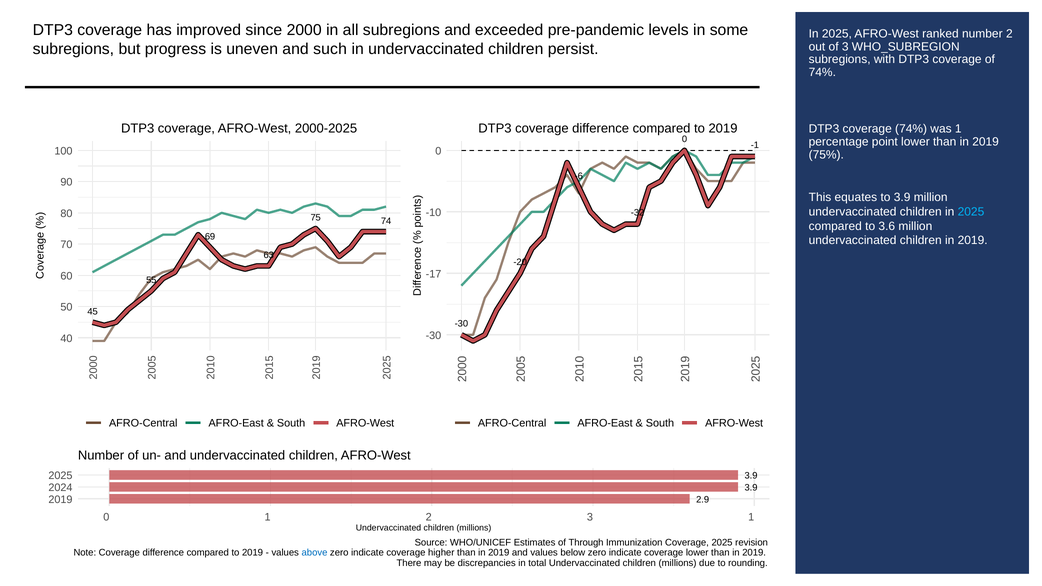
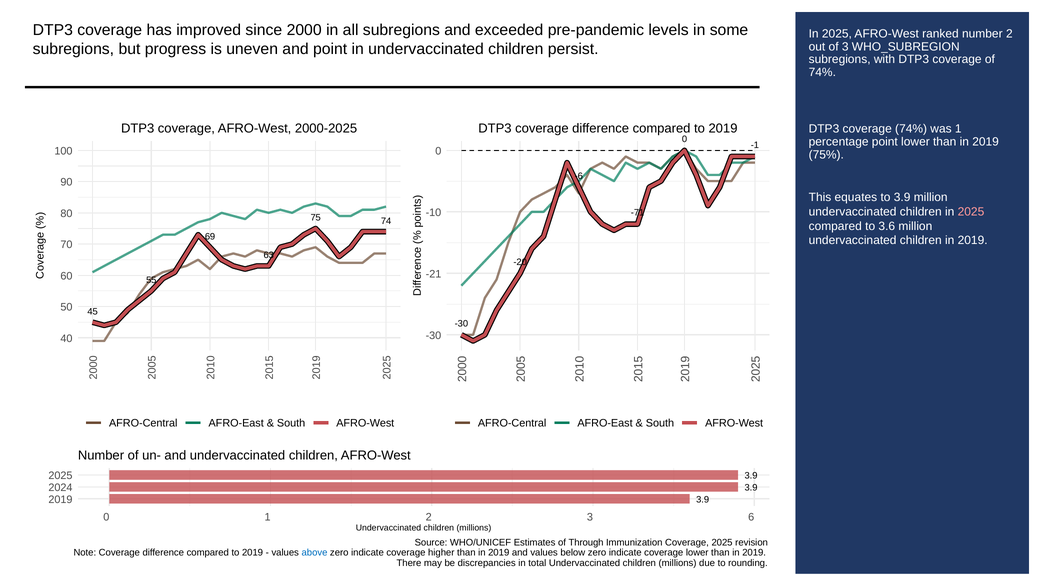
and such: such -> point (330, 49)
2025 colour: light blue -> pink (971, 212)
-32: -32 -> -71 (638, 213)
-17: -17 -> -21 (433, 274)
2.9: 2.9 -> 3.9 (703, 500)
3 1: 1 -> 6 (751, 517)
